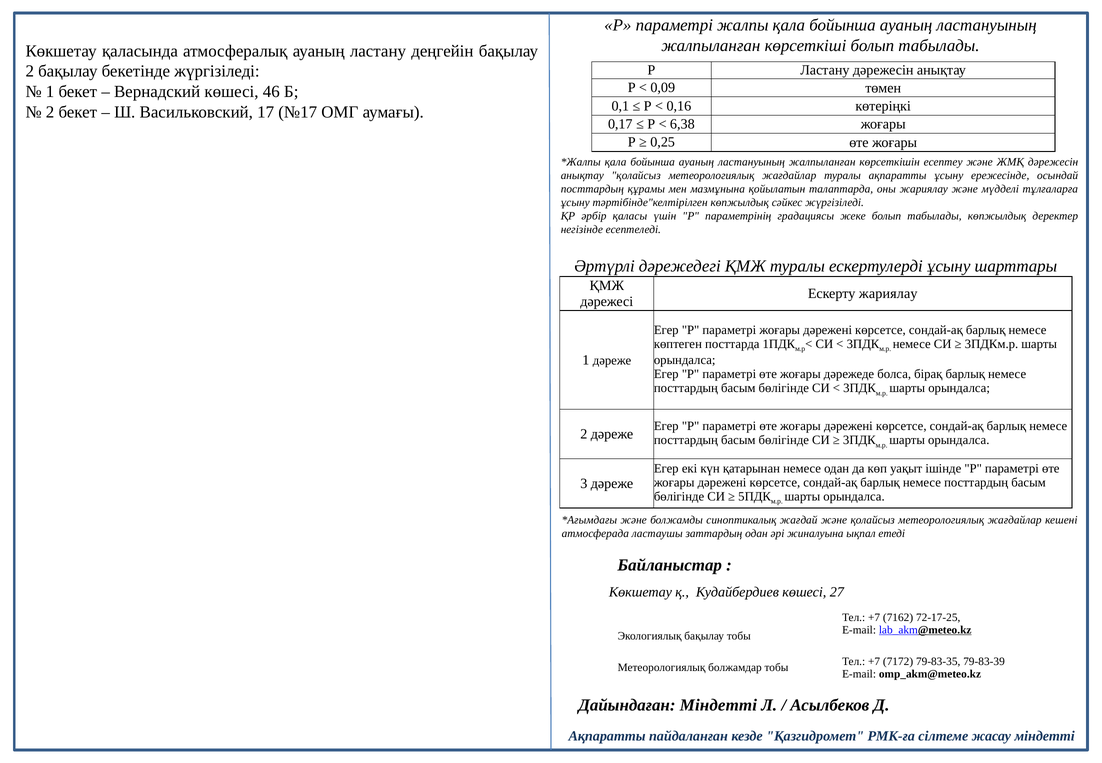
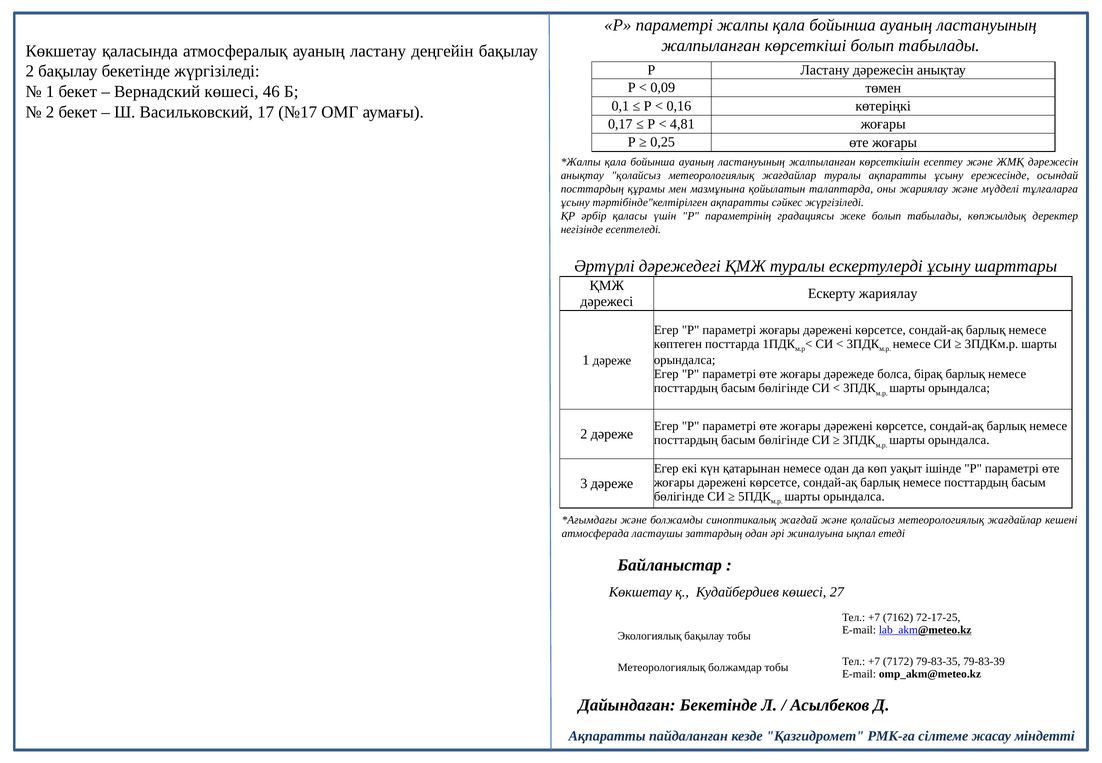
6,38: 6,38 -> 4,81 (682, 124)
тәртібінде"келтірілген көпжылдық: көпжылдық -> ақпаратты (740, 203)
Дайындаған Міндетті: Міндетті -> Бекетінде (718, 705)
